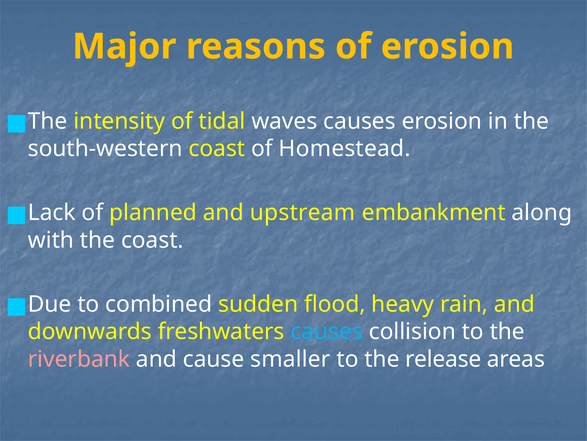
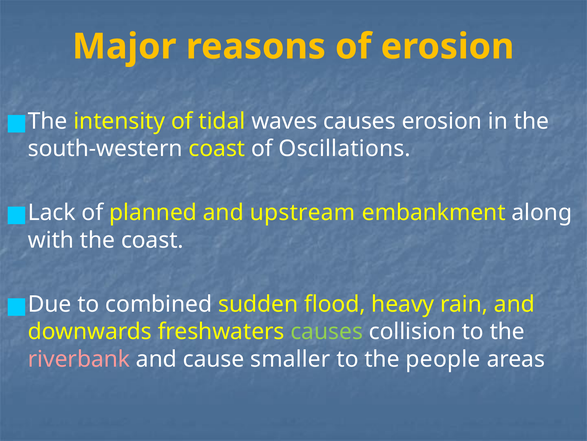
Homestead: Homestead -> Oscillations (345, 148)
causes colour: light blue -> light green (327, 331)
release: release -> people (443, 359)
